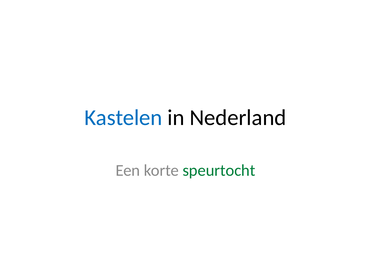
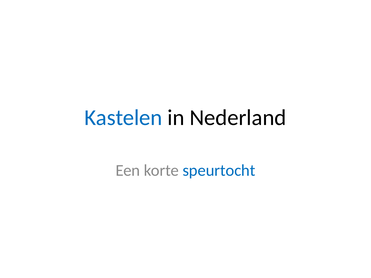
speurtocht colour: green -> blue (219, 171)
